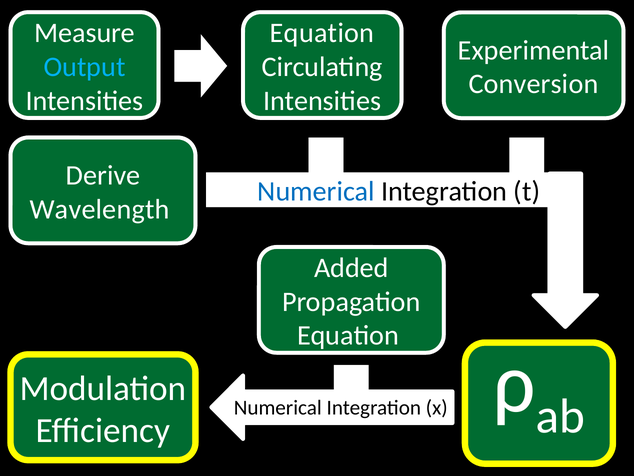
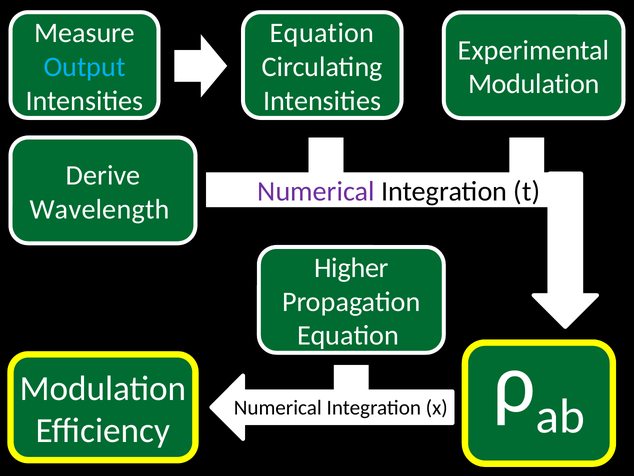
Conversion: Conversion -> Modulation (534, 84)
Numerical colour: blue -> purple (316, 191)
Added: Added -> Higher (351, 268)
